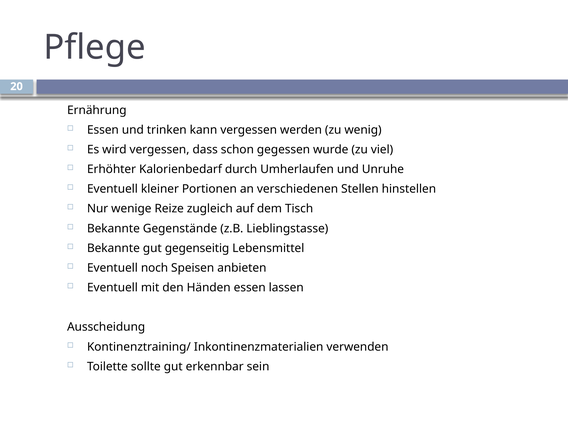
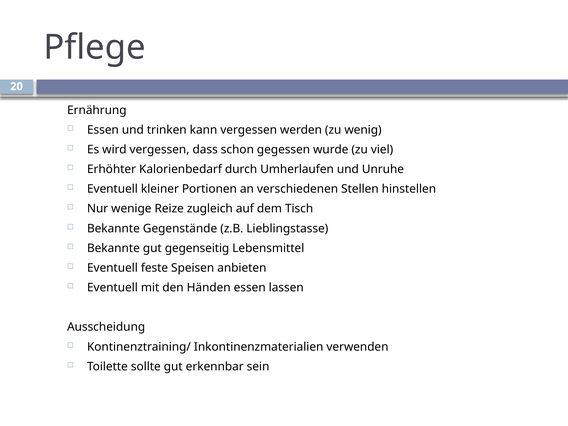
noch: noch -> feste (154, 268)
